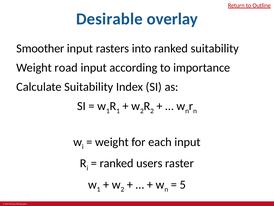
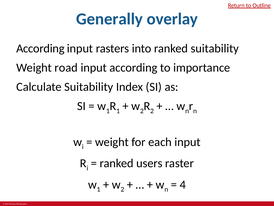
Desirable: Desirable -> Generally (109, 19)
Smoother: Smoother -> According (40, 48)
5: 5 -> 4 (183, 184)
